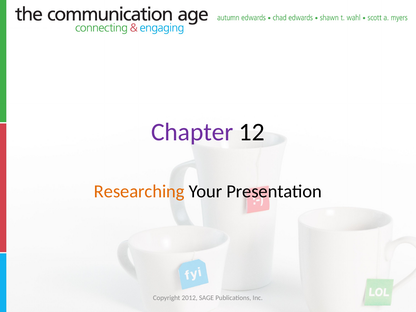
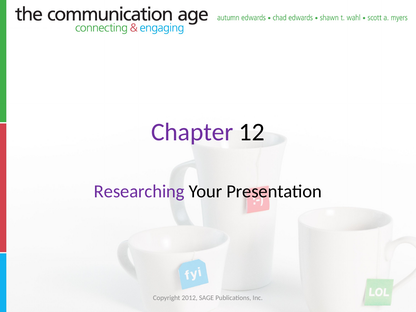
Researching colour: orange -> purple (139, 191)
